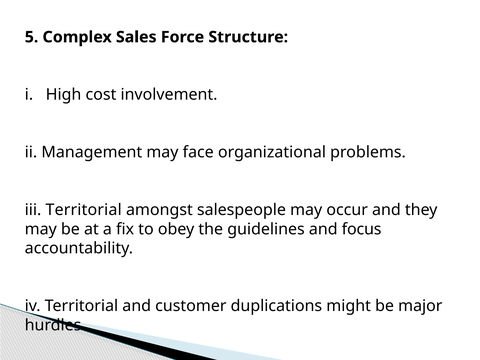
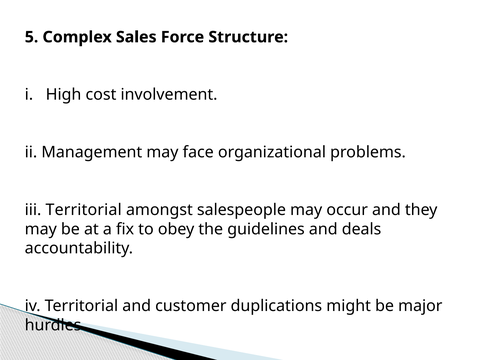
focus: focus -> deals (362, 229)
